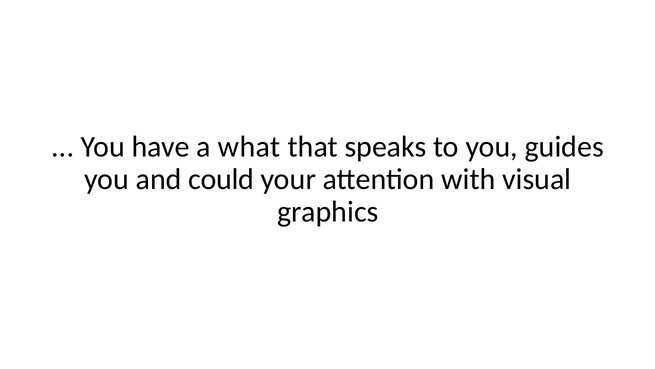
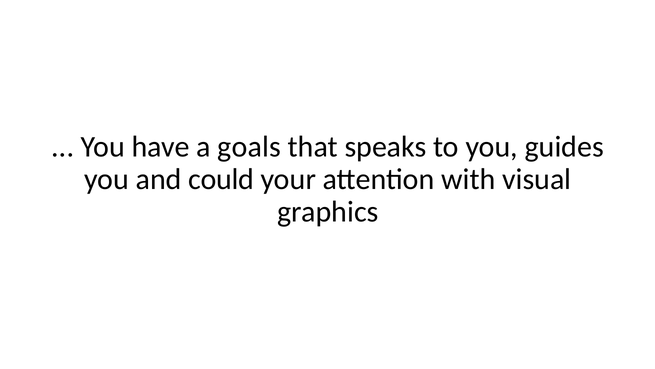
what: what -> goals (249, 146)
